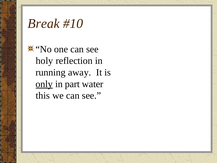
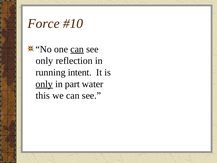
Break: Break -> Force (44, 24)
can underline: none -> present (77, 49)
holy: holy -> only (44, 61)
away: away -> intent (80, 72)
